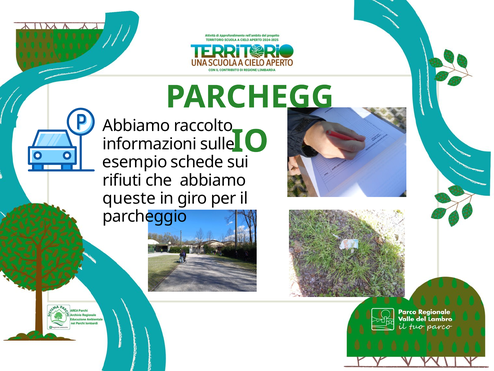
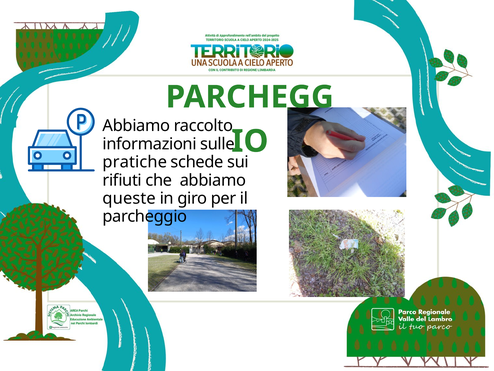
esempio: esempio -> pratiche (135, 162)
